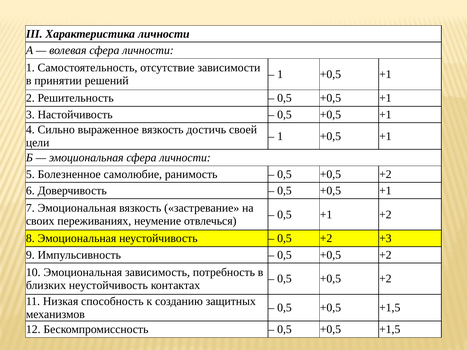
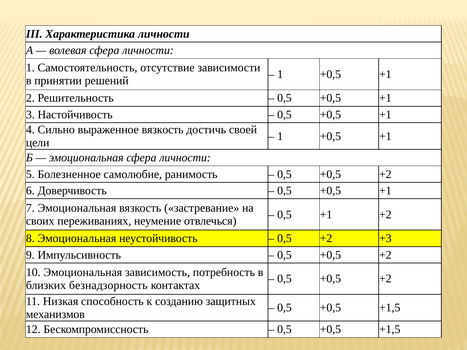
близких неустойчивость: неустойчивость -> безнадзорность (108, 285)
